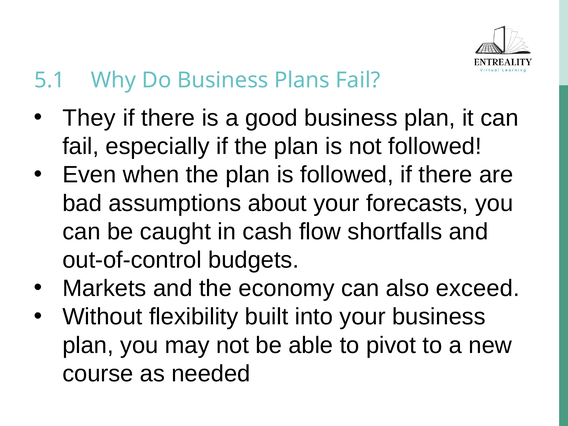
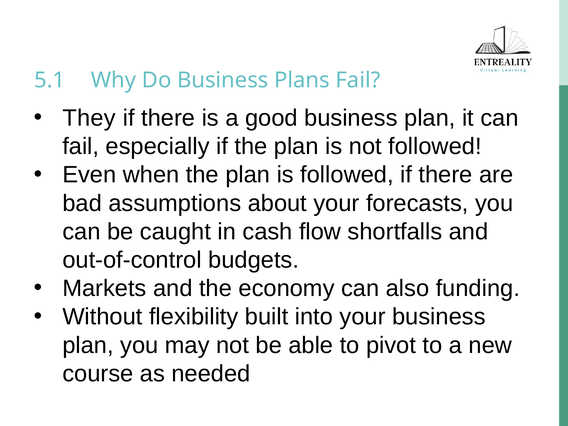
exceed: exceed -> funding (478, 288)
